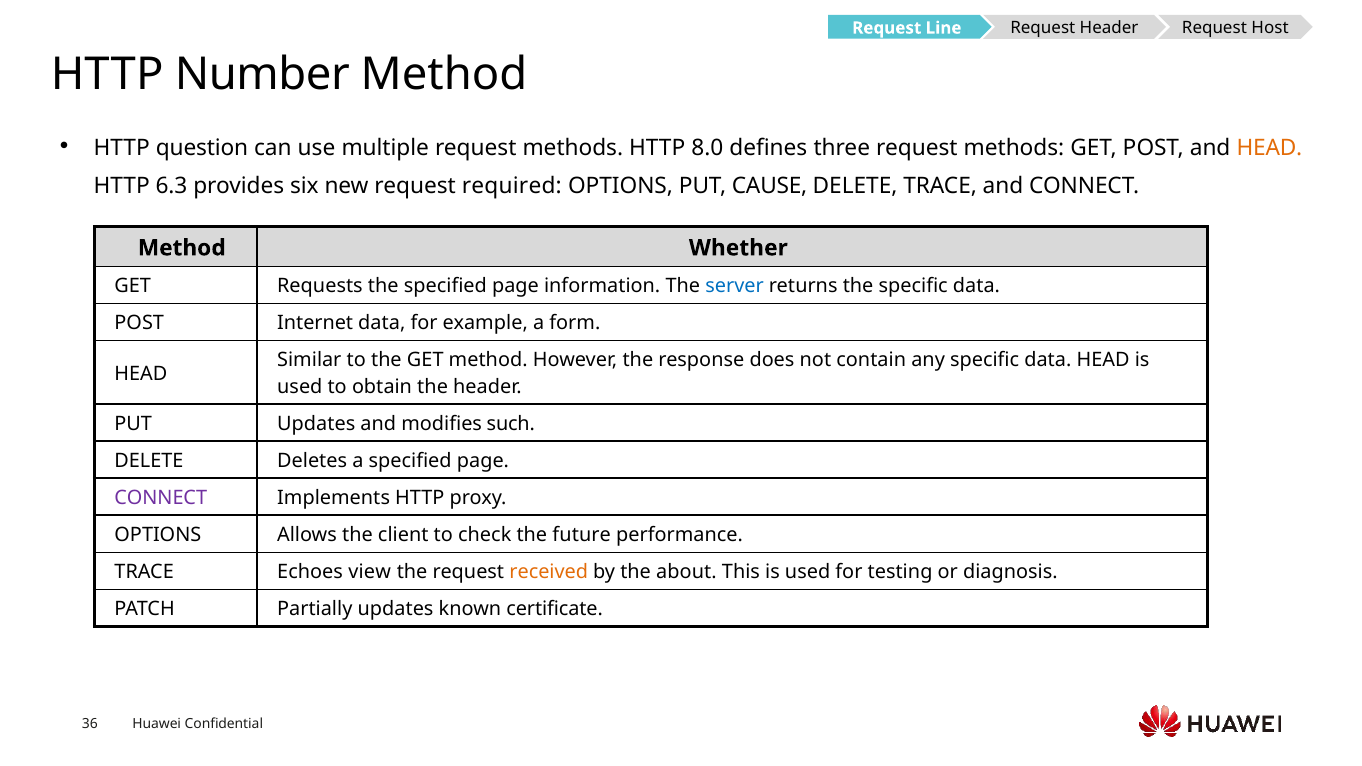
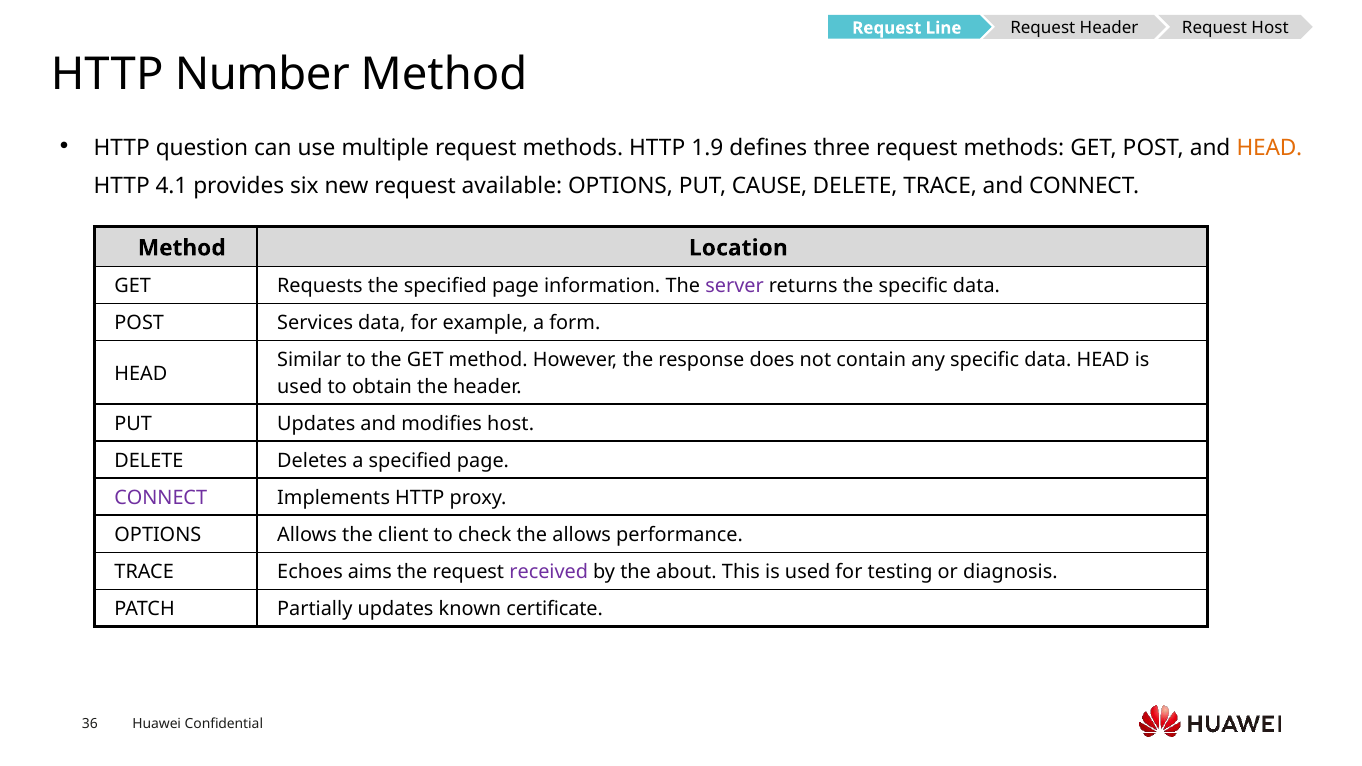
8.0: 8.0 -> 1.9 (707, 148)
6.3: 6.3 -> 4.1 (172, 186)
required: required -> available (512, 186)
Whether: Whether -> Location (738, 248)
server colour: blue -> purple (735, 286)
Internet: Internet -> Services (315, 323)
modifies such: such -> host (511, 424)
the future: future -> allows (582, 535)
view: view -> aims (370, 572)
received colour: orange -> purple (549, 572)
